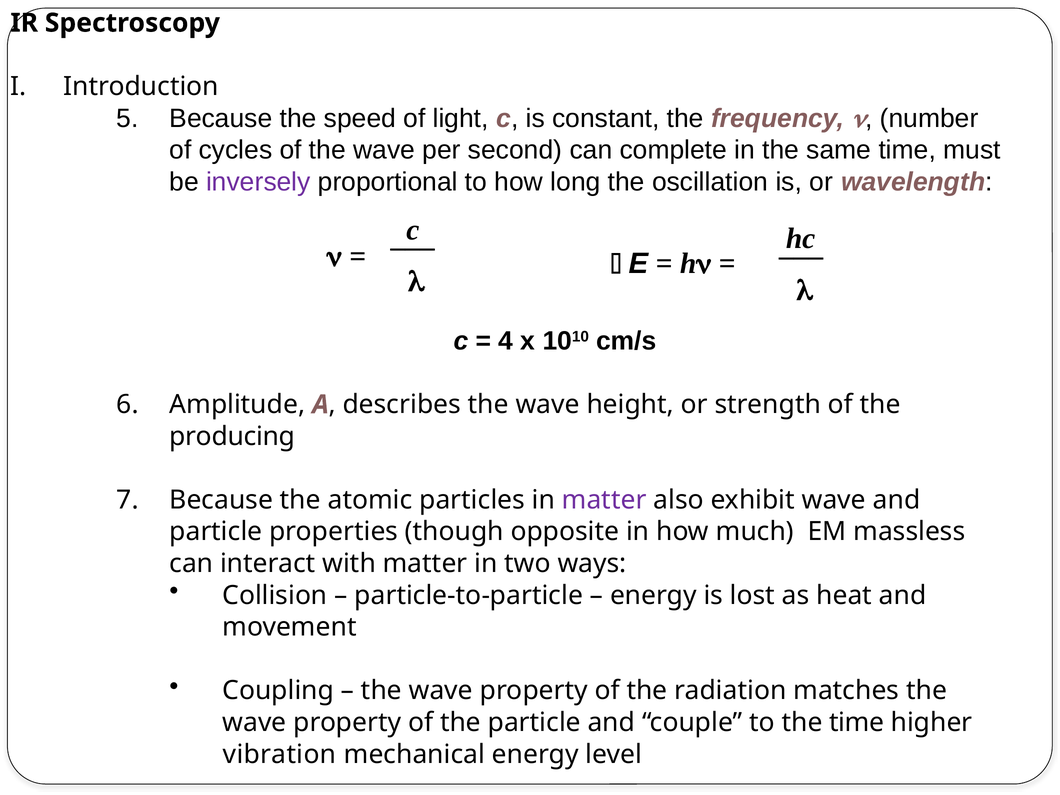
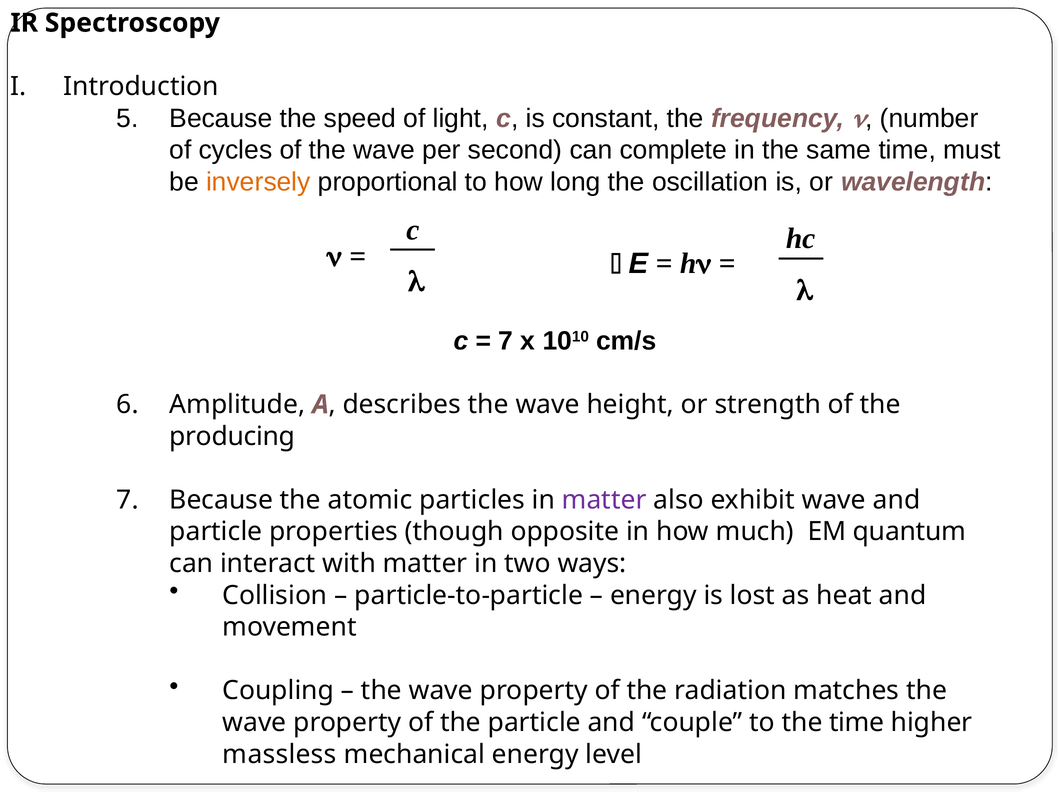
inversely colour: purple -> orange (258, 182)
4: 4 -> 7 (506, 341)
massless: massless -> quantum (909, 532)
vibration: vibration -> massless (280, 754)
